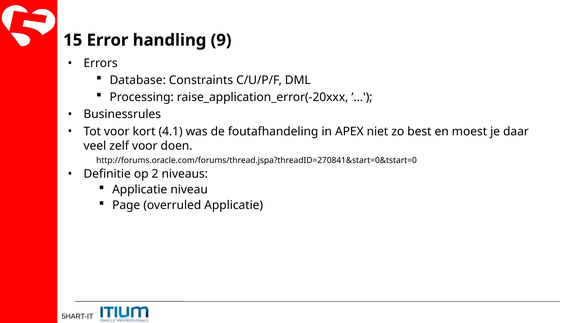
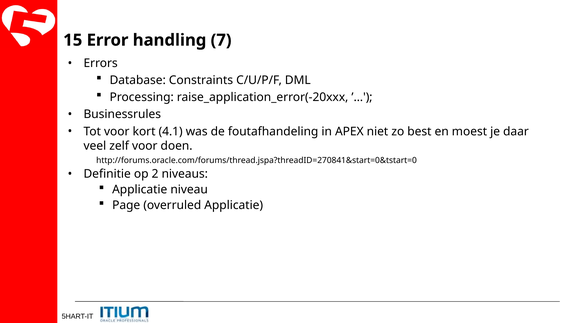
9: 9 -> 7 (221, 40)
